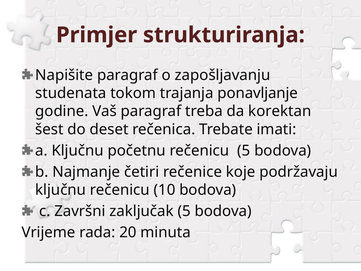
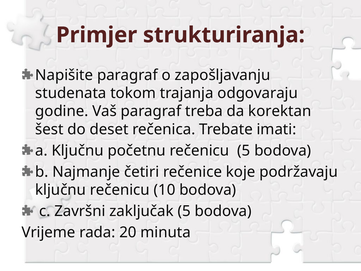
ponavljanje: ponavljanje -> odgovaraju (258, 93)
